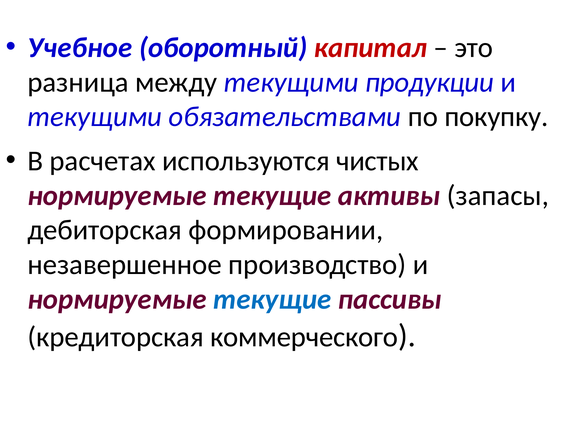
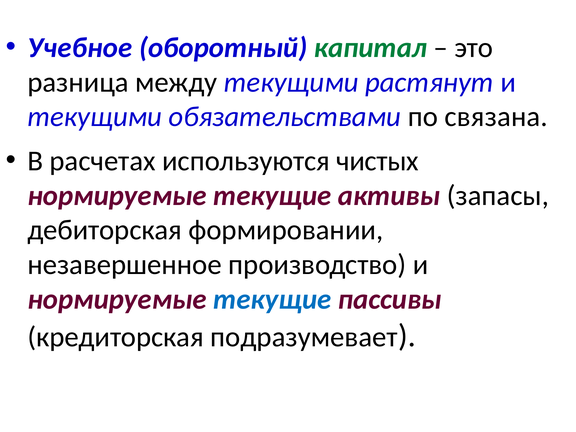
капитал colour: red -> green (370, 48)
продукции: продукции -> растянут (429, 82)
покупку: покупку -> связана (496, 117)
коммерческого: коммерческого -> подразумевает (304, 337)
